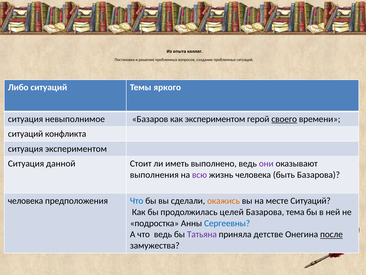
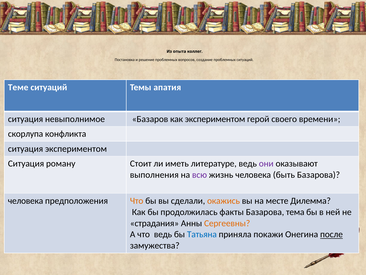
Либо: Либо -> Теме (18, 87)
яркого: яркого -> апатия (167, 87)
своего underline: present -> none (284, 119)
ситуаций: ситуаций -> скорлупа (26, 134)
данной: данной -> роману (61, 163)
выполнено: выполнено -> литературе (214, 163)
Что colour: blue -> orange (137, 201)
месте Ситуаций: Ситуаций -> Дилемма (311, 201)
целей: целей -> факты (232, 212)
подростка: подростка -> страдания (154, 223)
Сергеевны colour: blue -> orange (227, 223)
Татьяна colour: purple -> blue (202, 234)
детстве: детстве -> покажи (268, 234)
